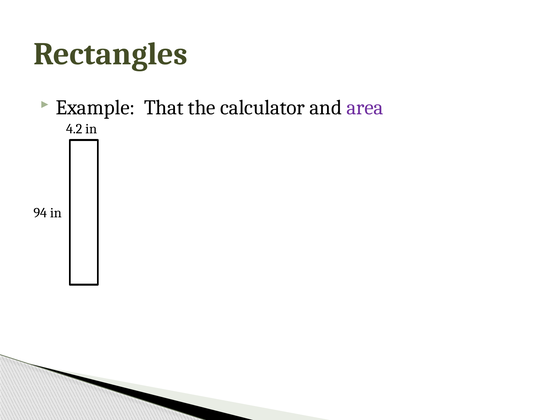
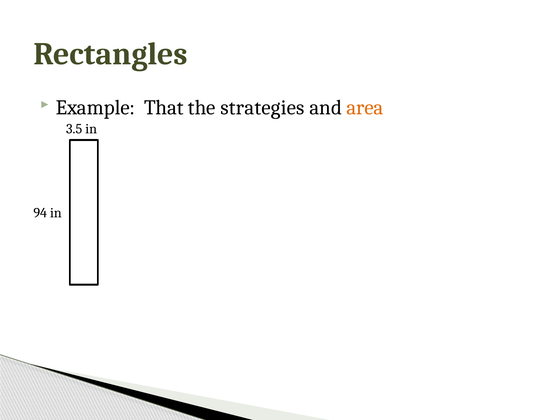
calculator: calculator -> strategies (262, 107)
area colour: purple -> orange (365, 107)
4.2: 4.2 -> 3.5 (74, 129)
